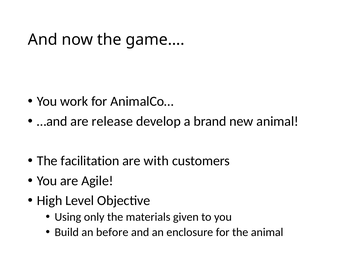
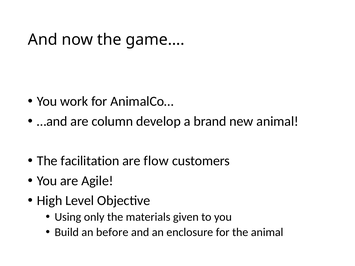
release: release -> column (112, 121)
with: with -> flow (156, 161)
